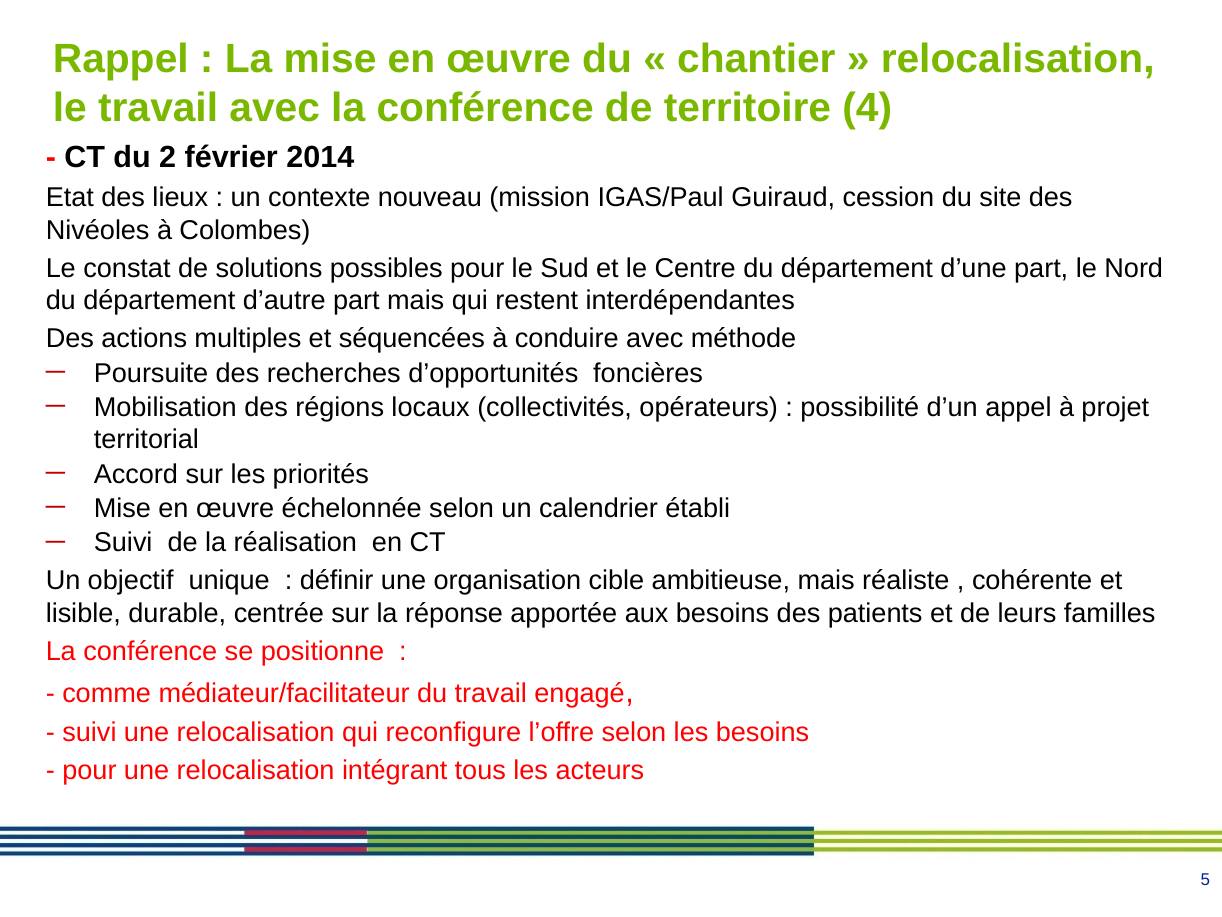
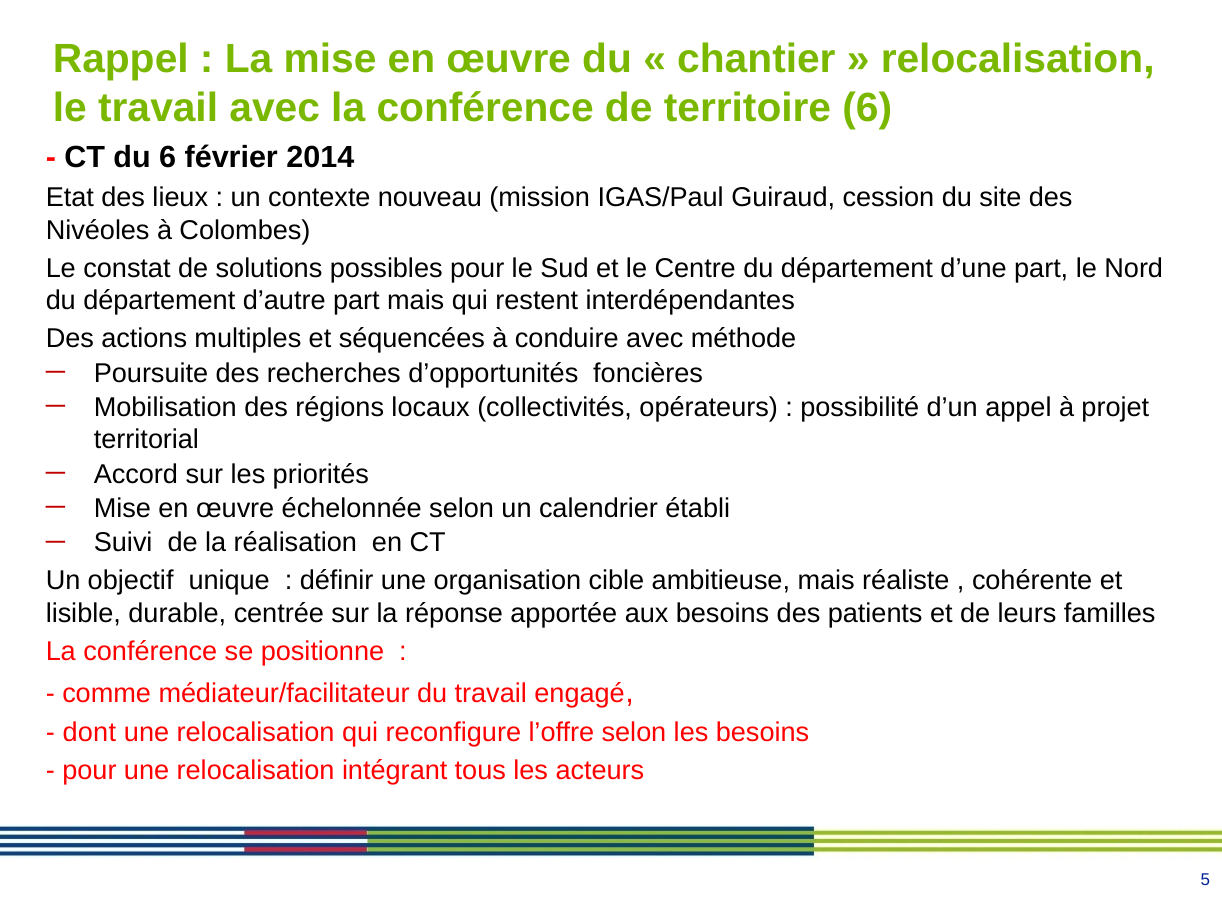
territoire 4: 4 -> 6 (867, 108)
du 2: 2 -> 6 (168, 158)
suivi: suivi -> dont (89, 732)
